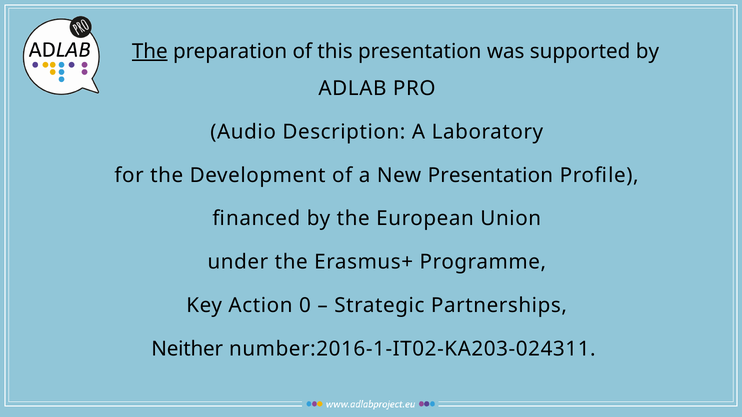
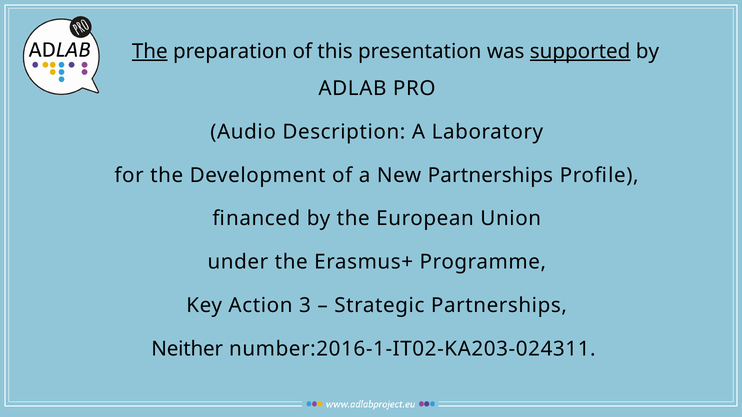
supported underline: none -> present (580, 52)
New Presentation: Presentation -> Partnerships (490, 175)
0: 0 -> 3 (305, 306)
